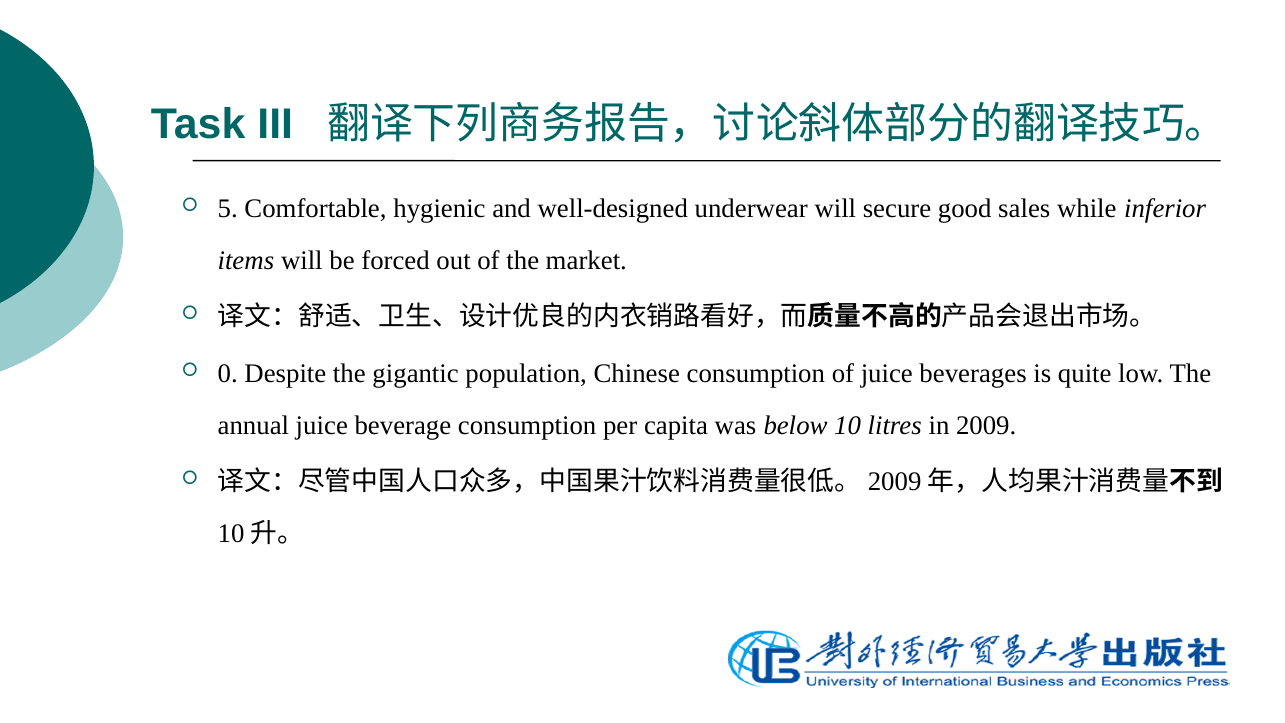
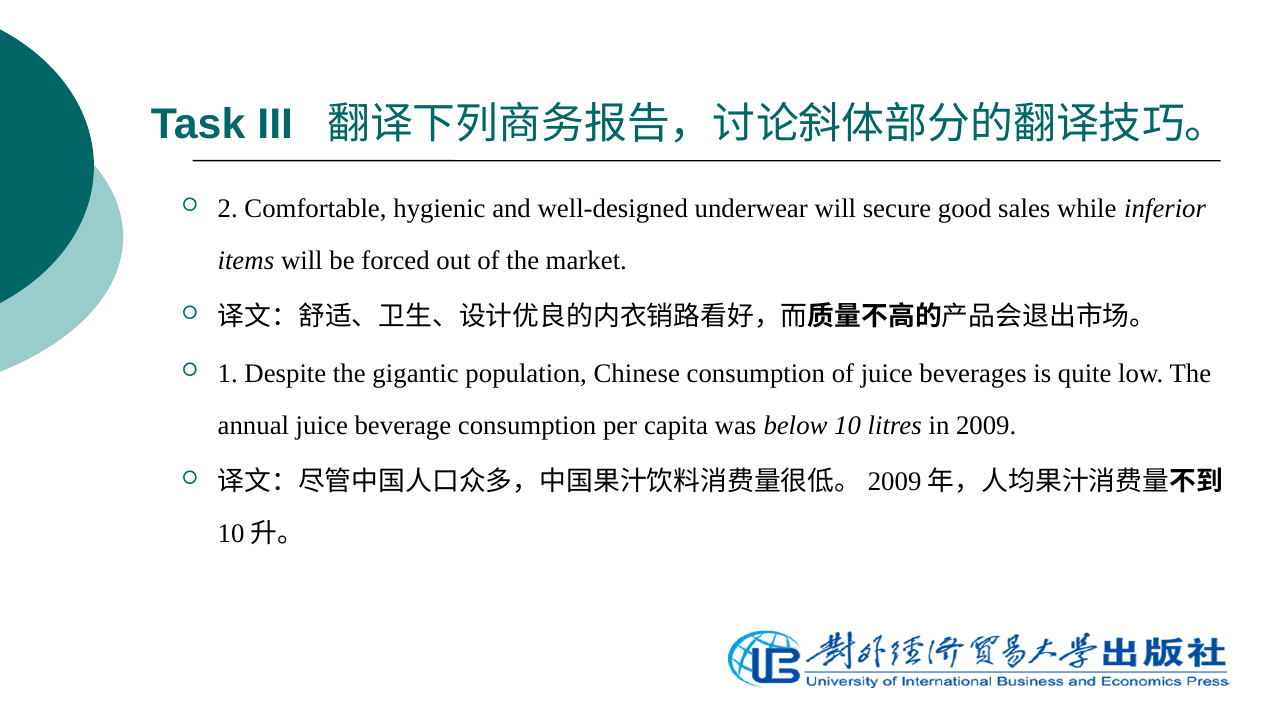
5: 5 -> 2 (228, 209)
0: 0 -> 1 (228, 374)
